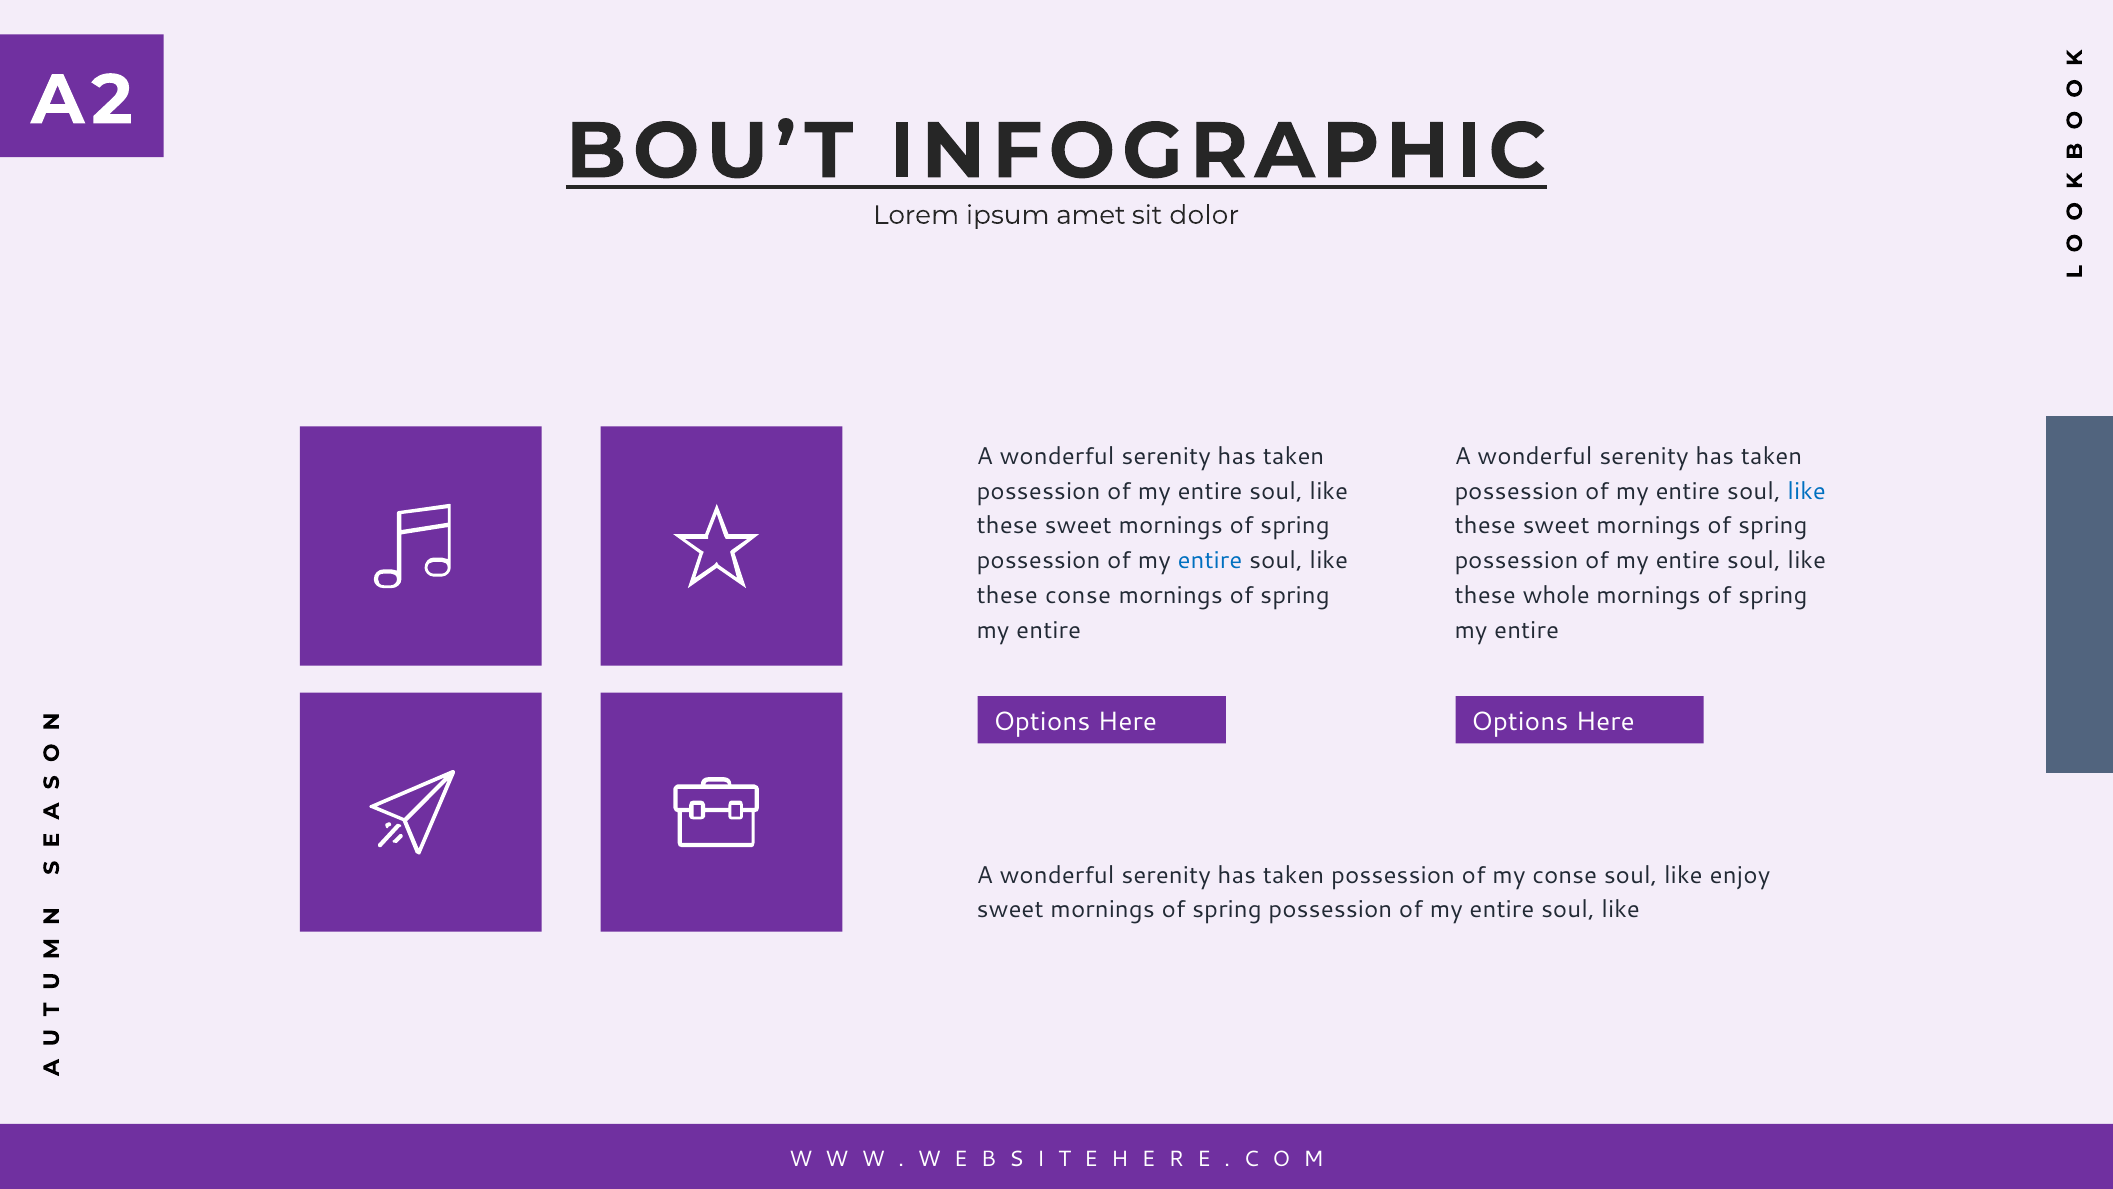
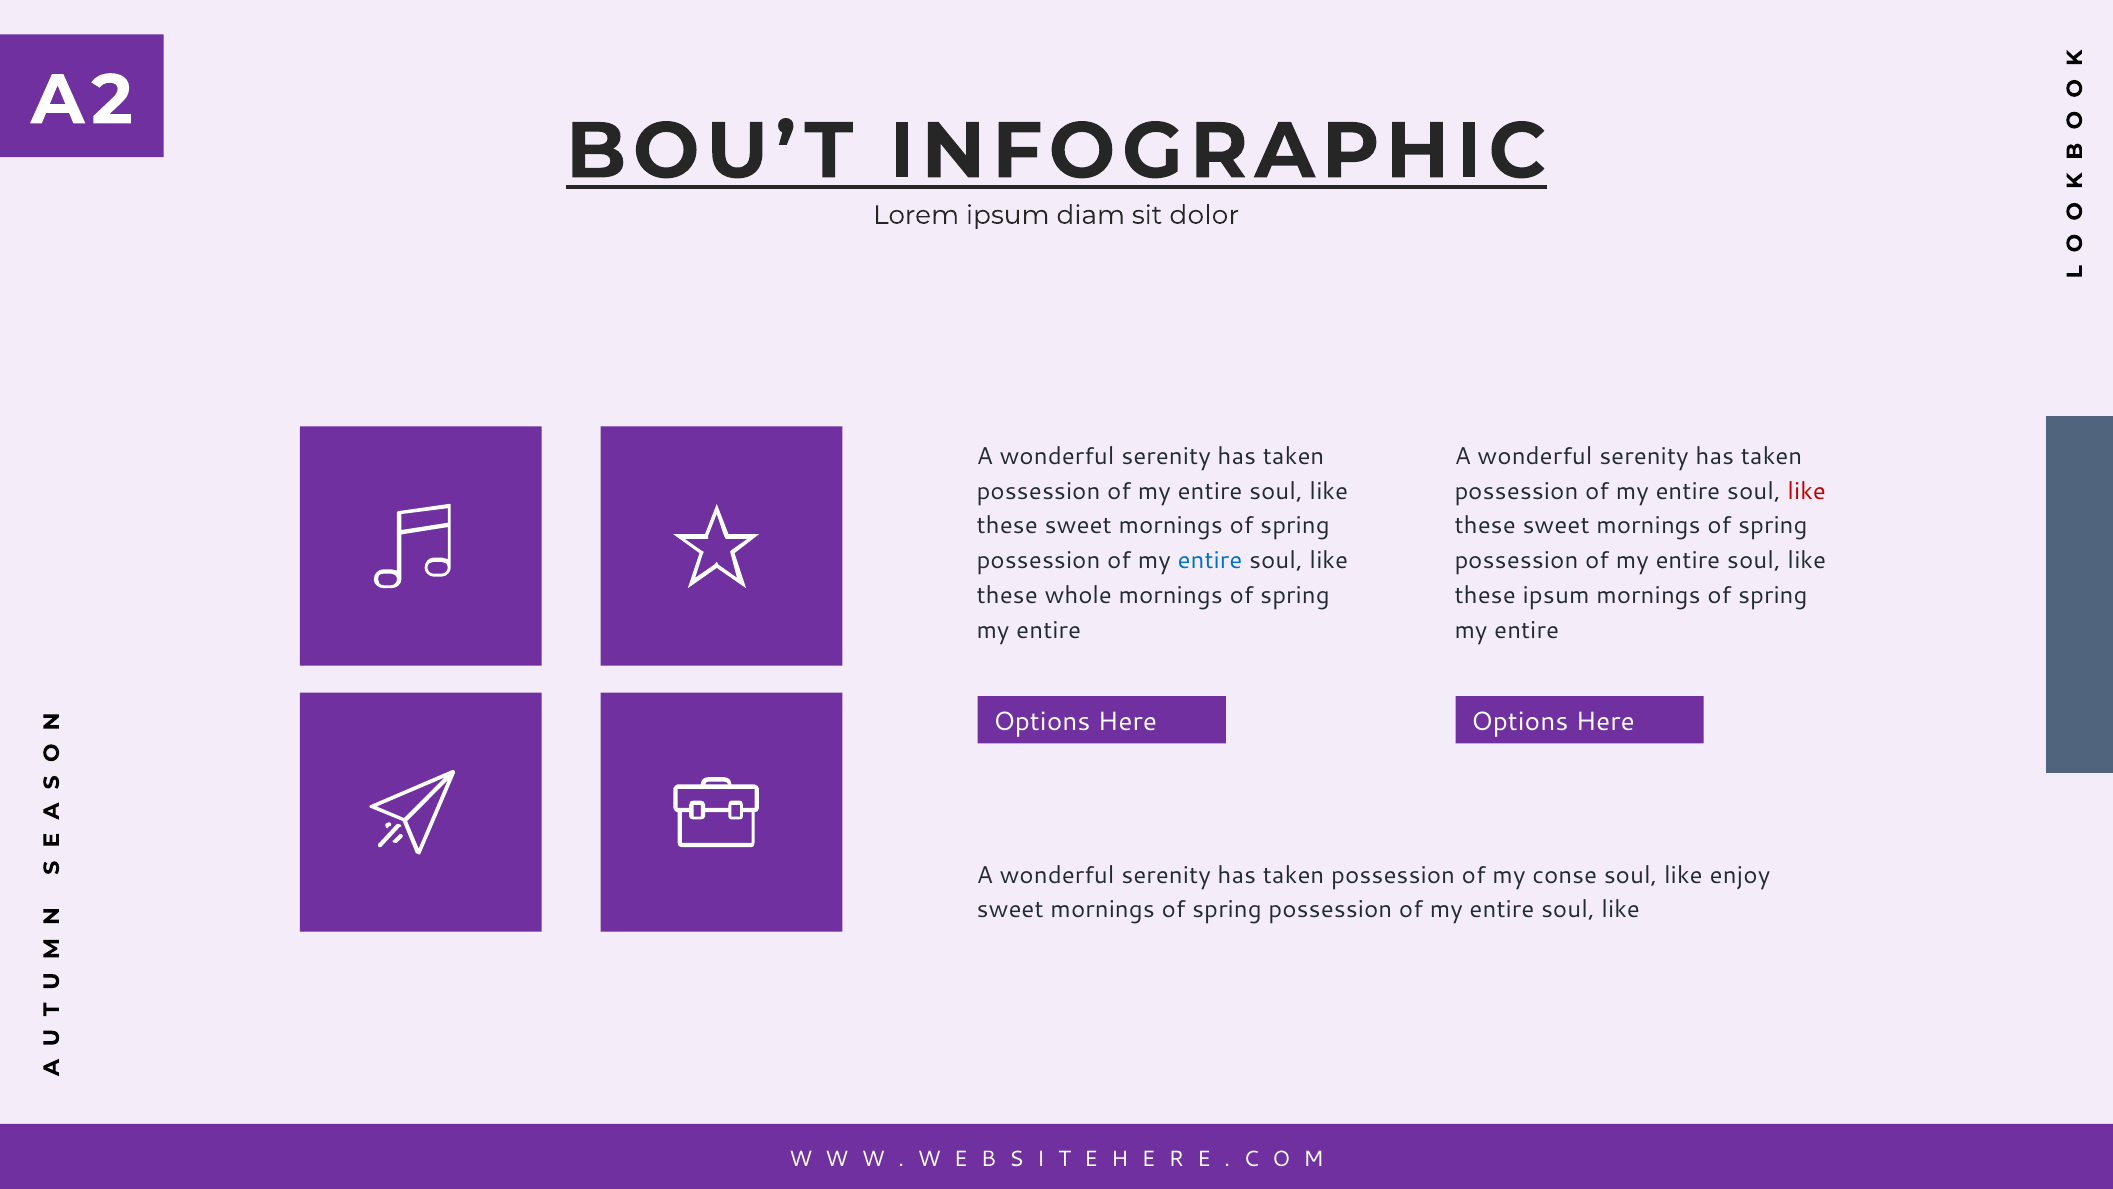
amet: amet -> diam (1091, 215)
like colour: blue -> red (1807, 491)
these conse: conse -> whole (1078, 595)
these whole: whole -> ipsum (1556, 595)
